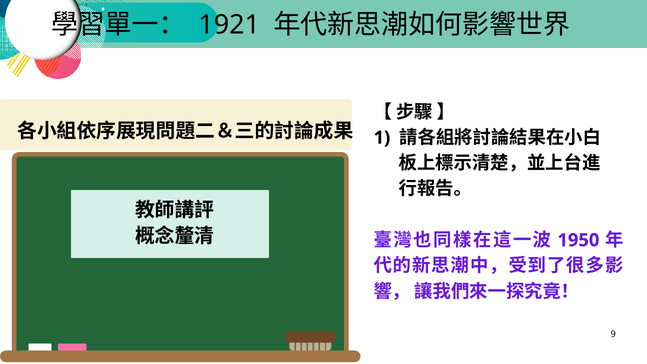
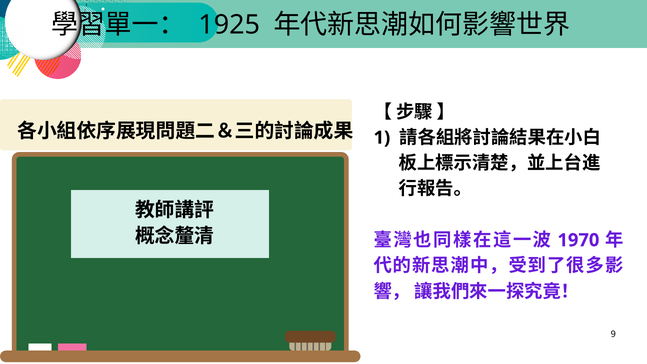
1921: 1921 -> 1925 (229, 25)
1950: 1950 -> 1970 (578, 240)
